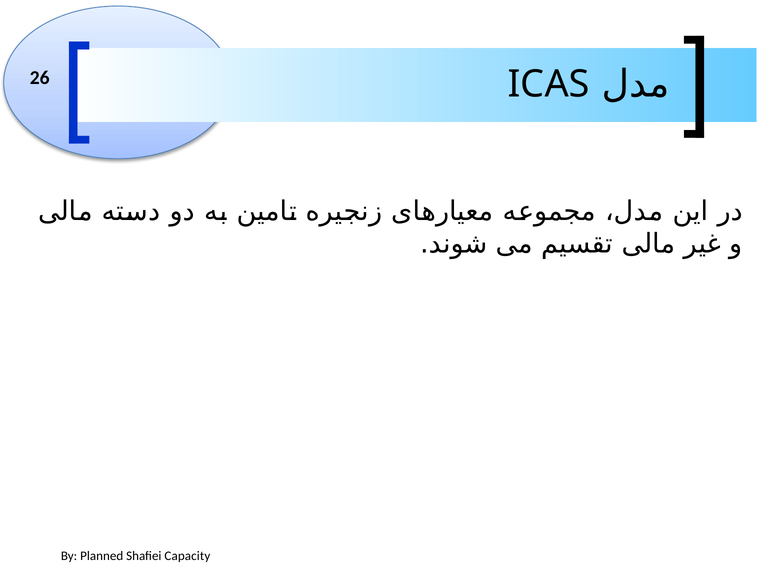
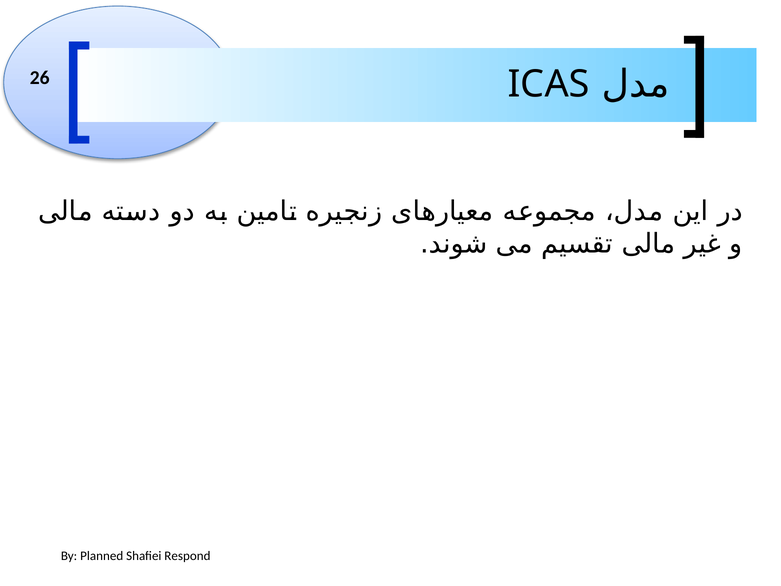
Capacity: Capacity -> Respond (187, 556)
